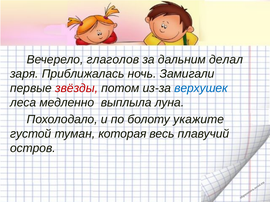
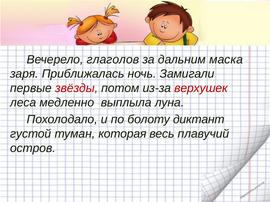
делал: делал -> маска (226, 60)
верхушек colour: blue -> red (201, 88)
укажите: укажите -> диктант (199, 120)
